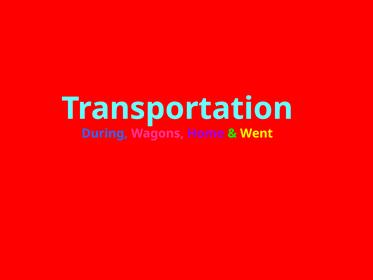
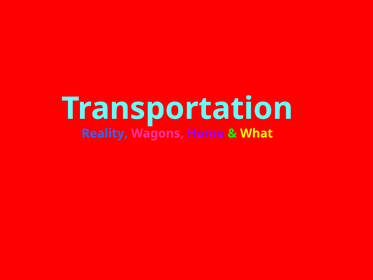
During: During -> Reality (105, 133)
Went: Went -> What (256, 133)
